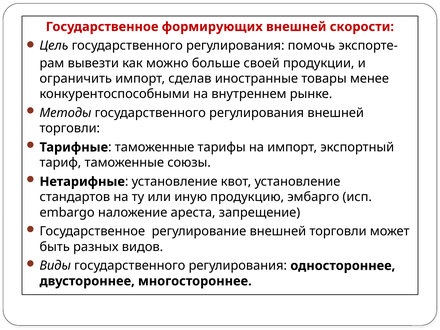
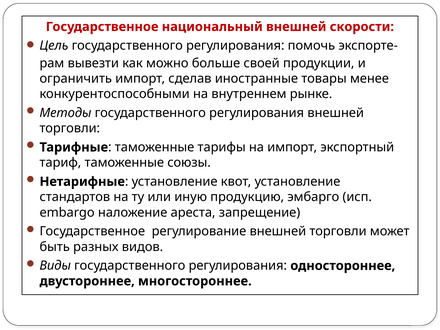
формирующих: формирующих -> национальный (212, 27)
